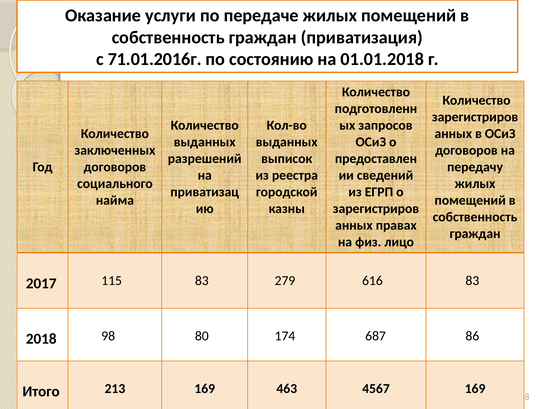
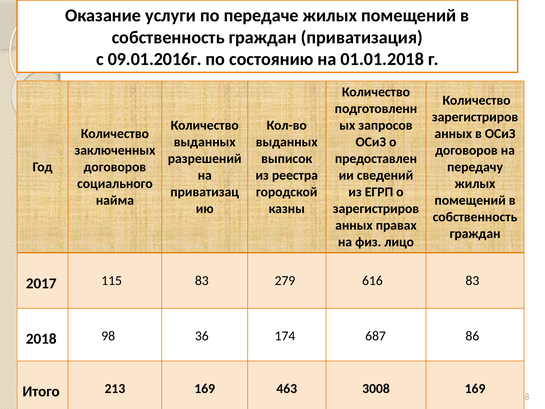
71.01.2016г: 71.01.2016г -> 09.01.2016г (155, 59)
80: 80 -> 36 (202, 336)
4567: 4567 -> 3008 (376, 389)
